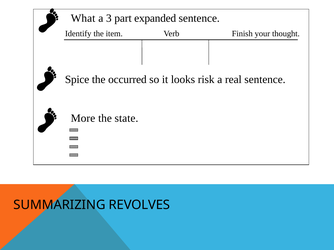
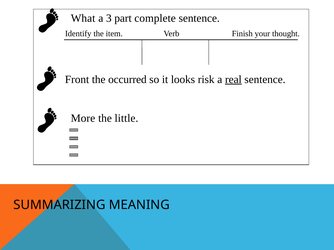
expanded: expanded -> complete (155, 18)
Spice: Spice -> Front (77, 80)
real underline: none -> present (233, 80)
state: state -> little (126, 119)
REVOLVES: REVOLVES -> MEANING (139, 205)
